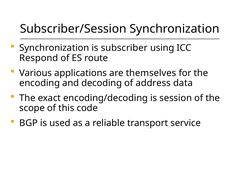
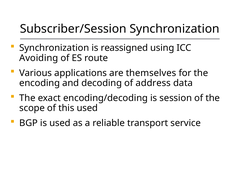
subscriber: subscriber -> reassigned (124, 48)
Respond: Respond -> Avoiding (39, 58)
this code: code -> used (87, 108)
